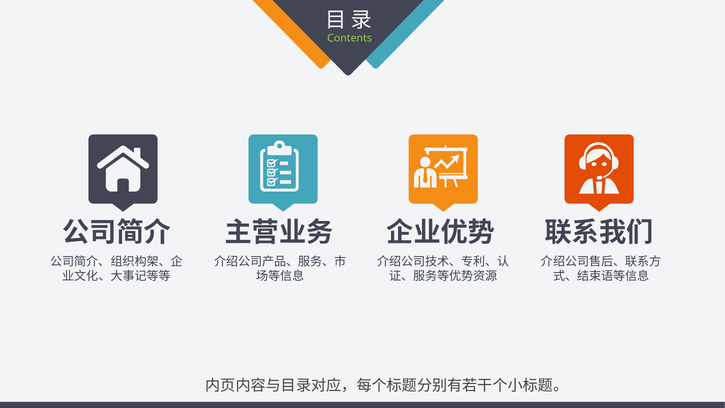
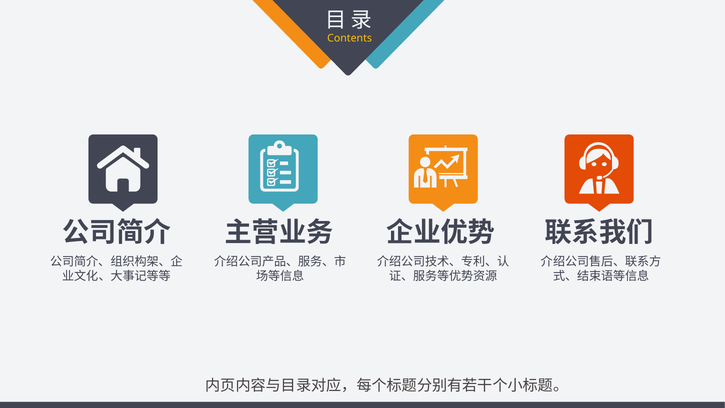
Contents colour: light green -> yellow (350, 38)
